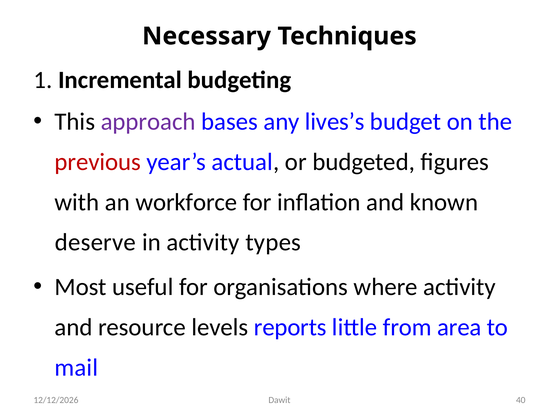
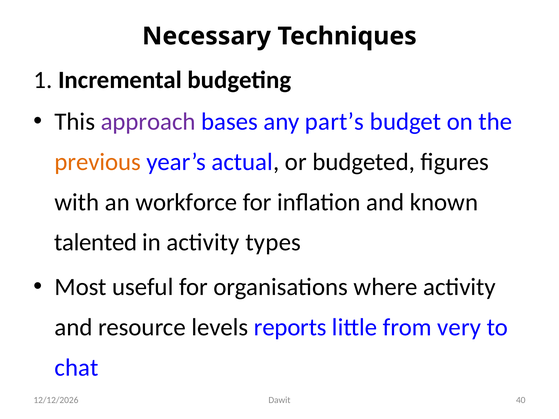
lives’s: lives’s -> part’s (335, 122)
previous colour: red -> orange (98, 162)
deserve: deserve -> talented (96, 243)
area: area -> very (459, 327)
mail: mail -> chat (76, 368)
